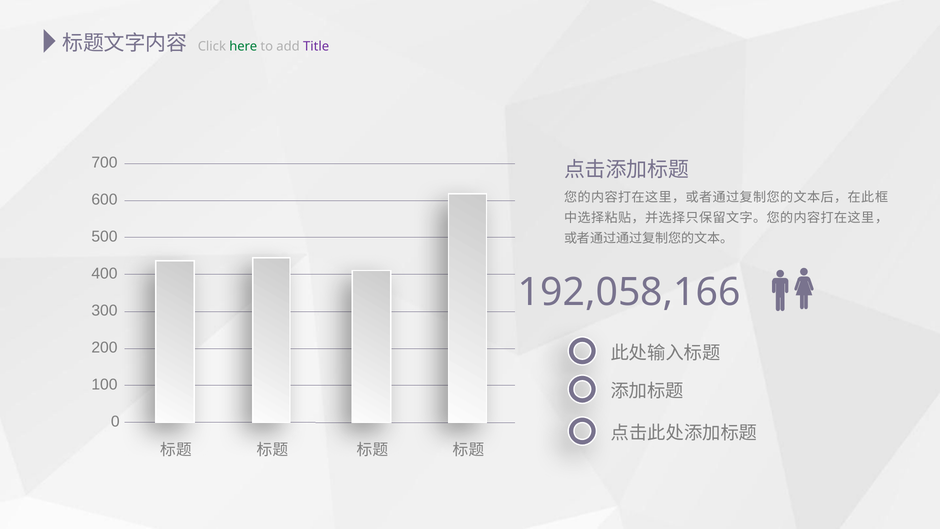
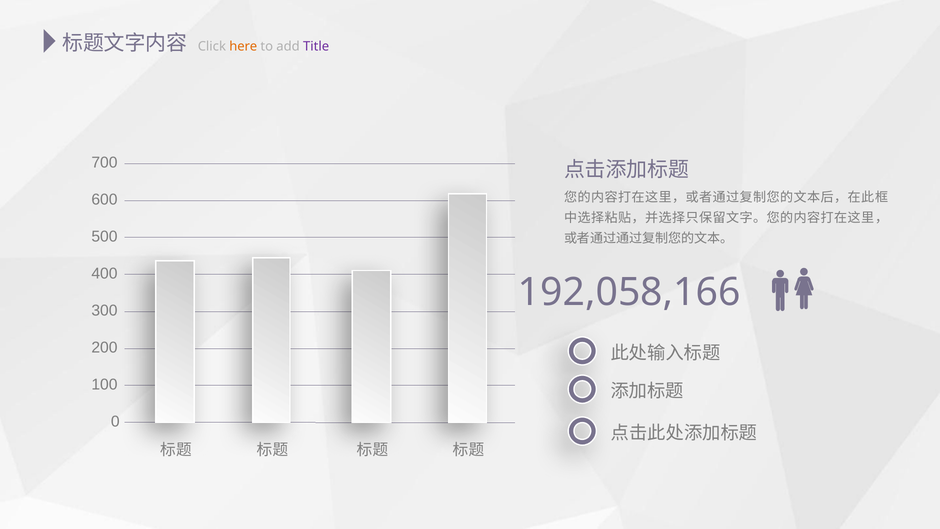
here colour: green -> orange (243, 46)
